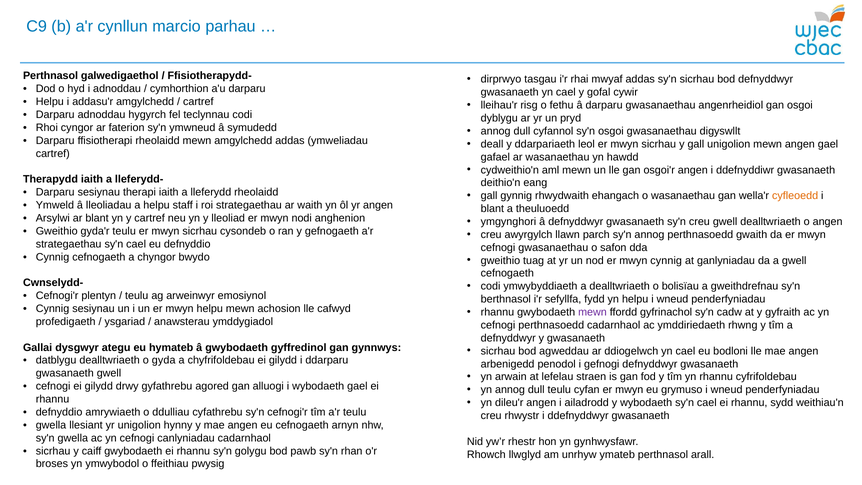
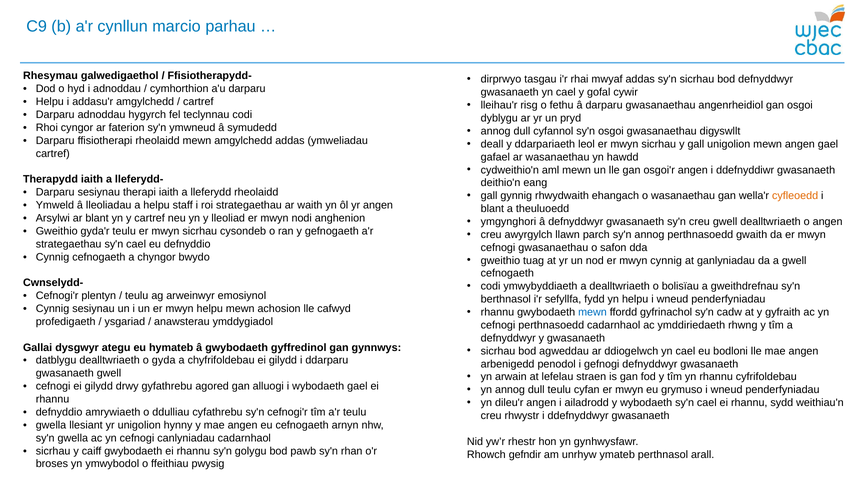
Perthnasol: Perthnasol -> Rhesymau (50, 76)
mewn colour: purple -> blue (592, 312)
llwglyd: llwglyd -> gefndir (525, 454)
